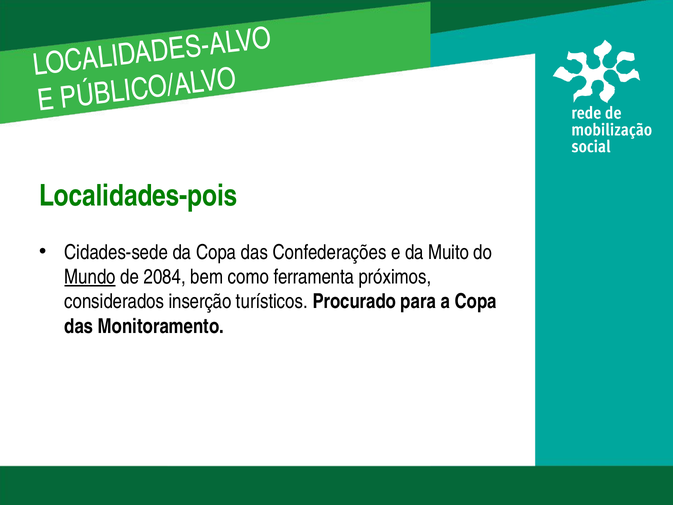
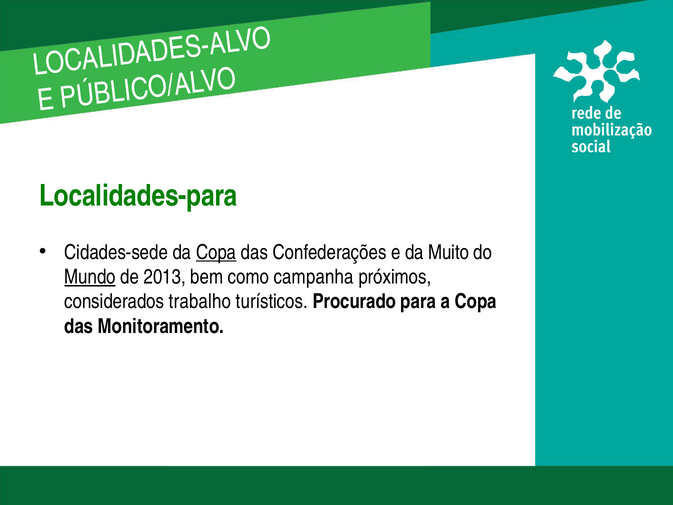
Localidades-pois: Localidades-pois -> Localidades-para (138, 196)
Copa underline: none -> present (216, 252)
2084: 2084 -> 2013 (165, 277)
ferramenta: ferramenta -> campanha (314, 277)
inserção: inserção -> trabalho (200, 301)
